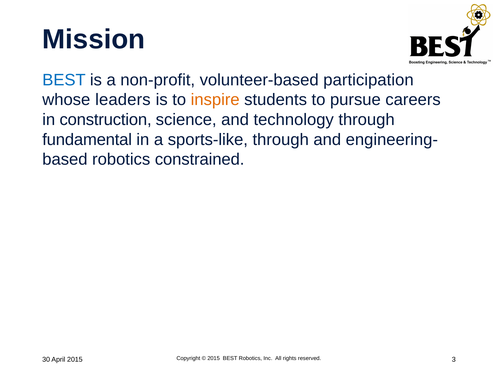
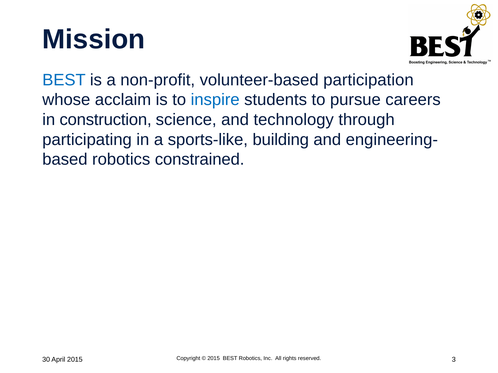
leaders: leaders -> acclaim (123, 100)
inspire colour: orange -> blue (215, 100)
fundamental: fundamental -> participating (87, 140)
sports-like through: through -> building (281, 140)
